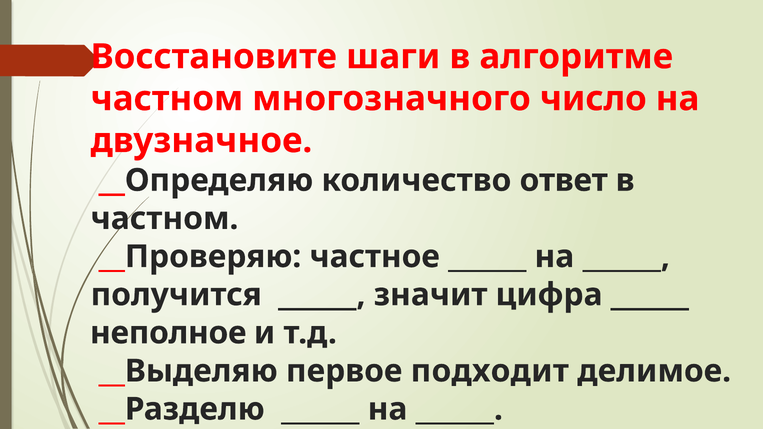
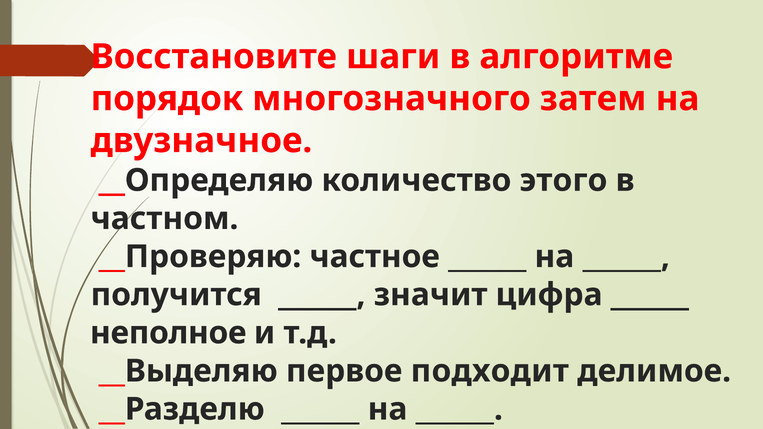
частном: частном -> порядок (167, 99)
число: число -> затем (593, 99)
количество ответ: ответ -> этого (563, 180)
